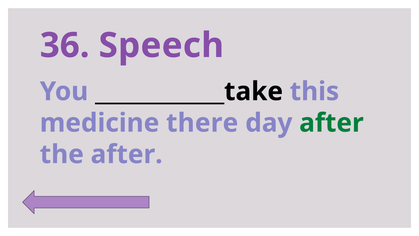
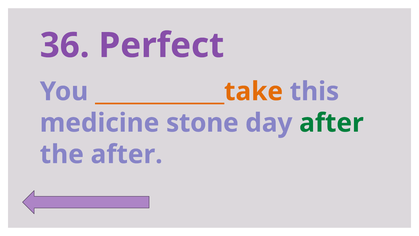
Speech: Speech -> Perfect (161, 45)
____________take colour: black -> orange (189, 91)
there: there -> stone (202, 123)
